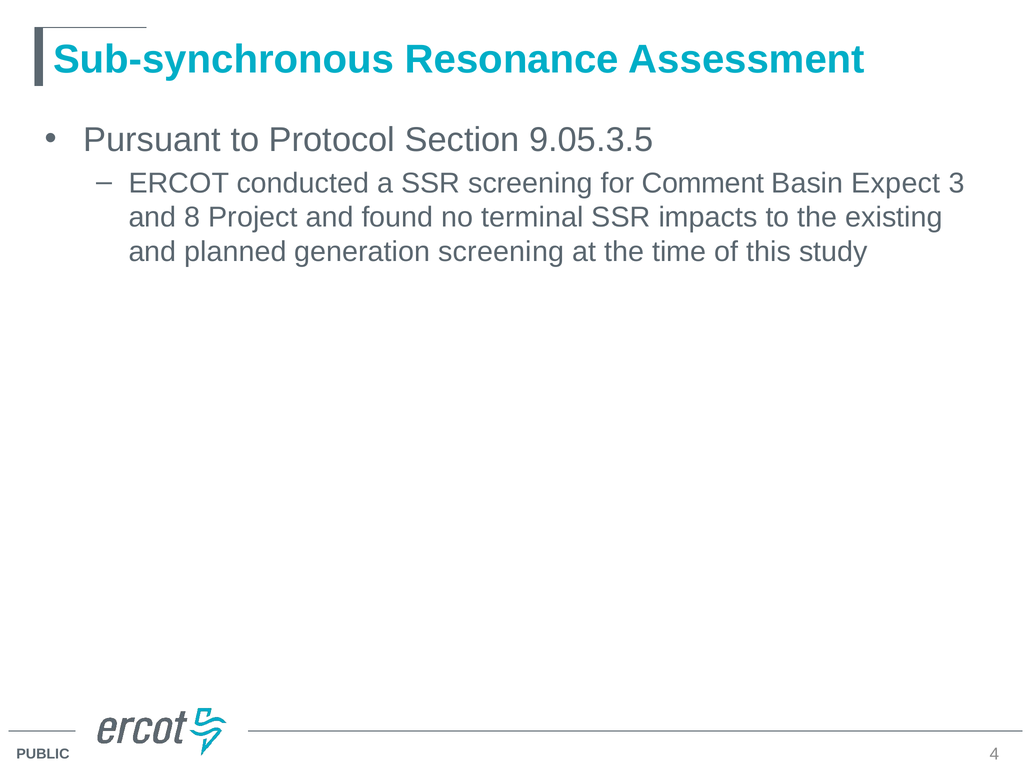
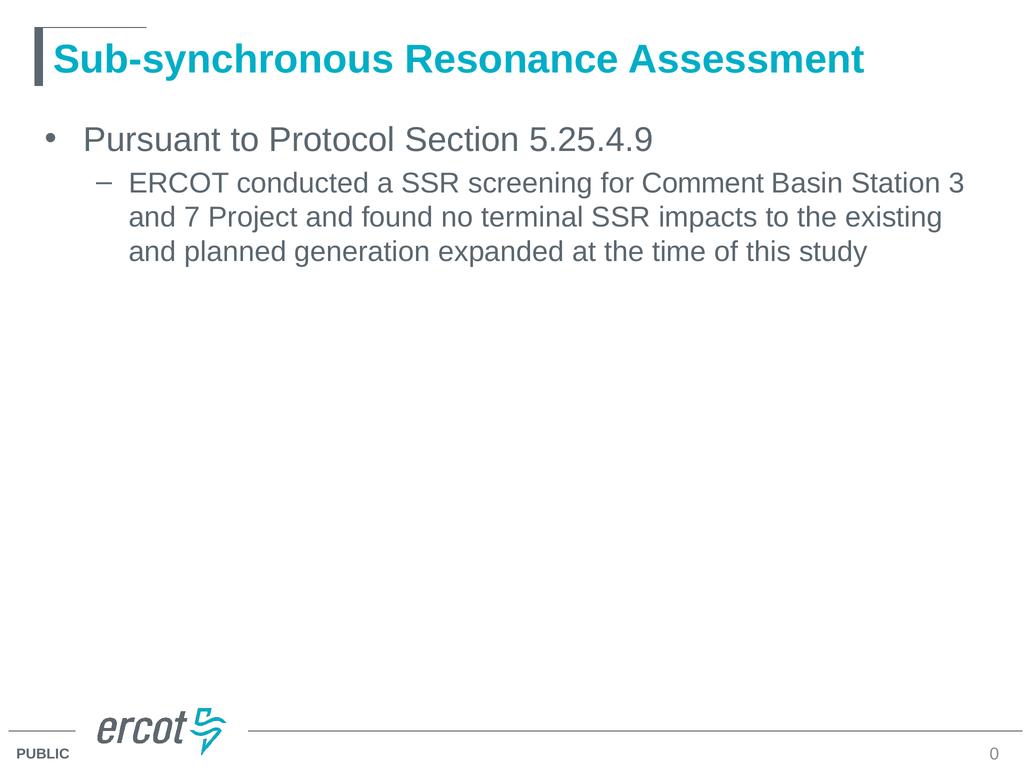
9.05.3.5: 9.05.3.5 -> 5.25.4.9 (591, 140)
Expect: Expect -> Station (896, 183)
8: 8 -> 7 (192, 218)
generation screening: screening -> expanded (501, 252)
4: 4 -> 0 (994, 755)
